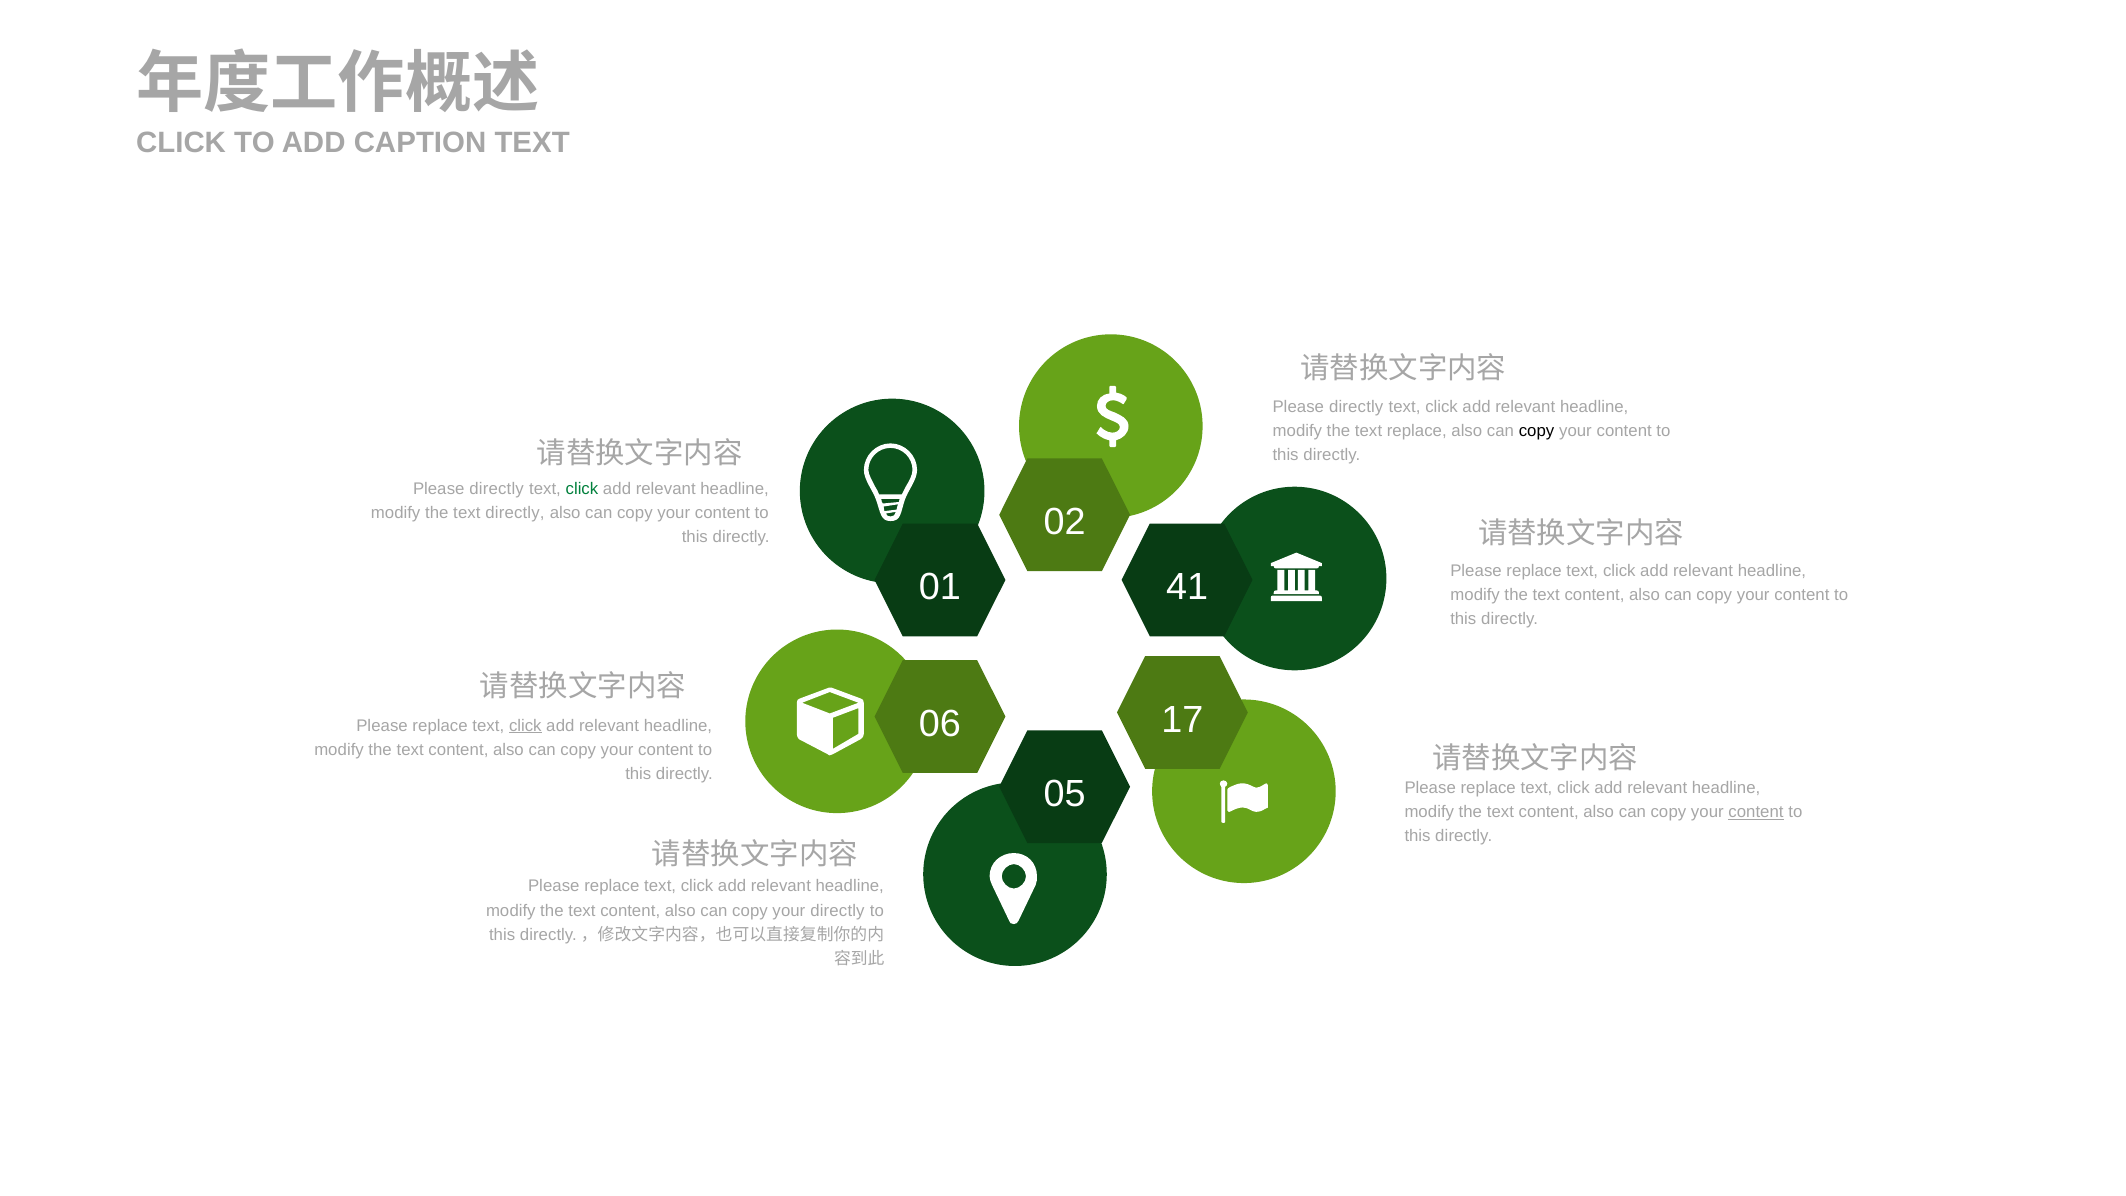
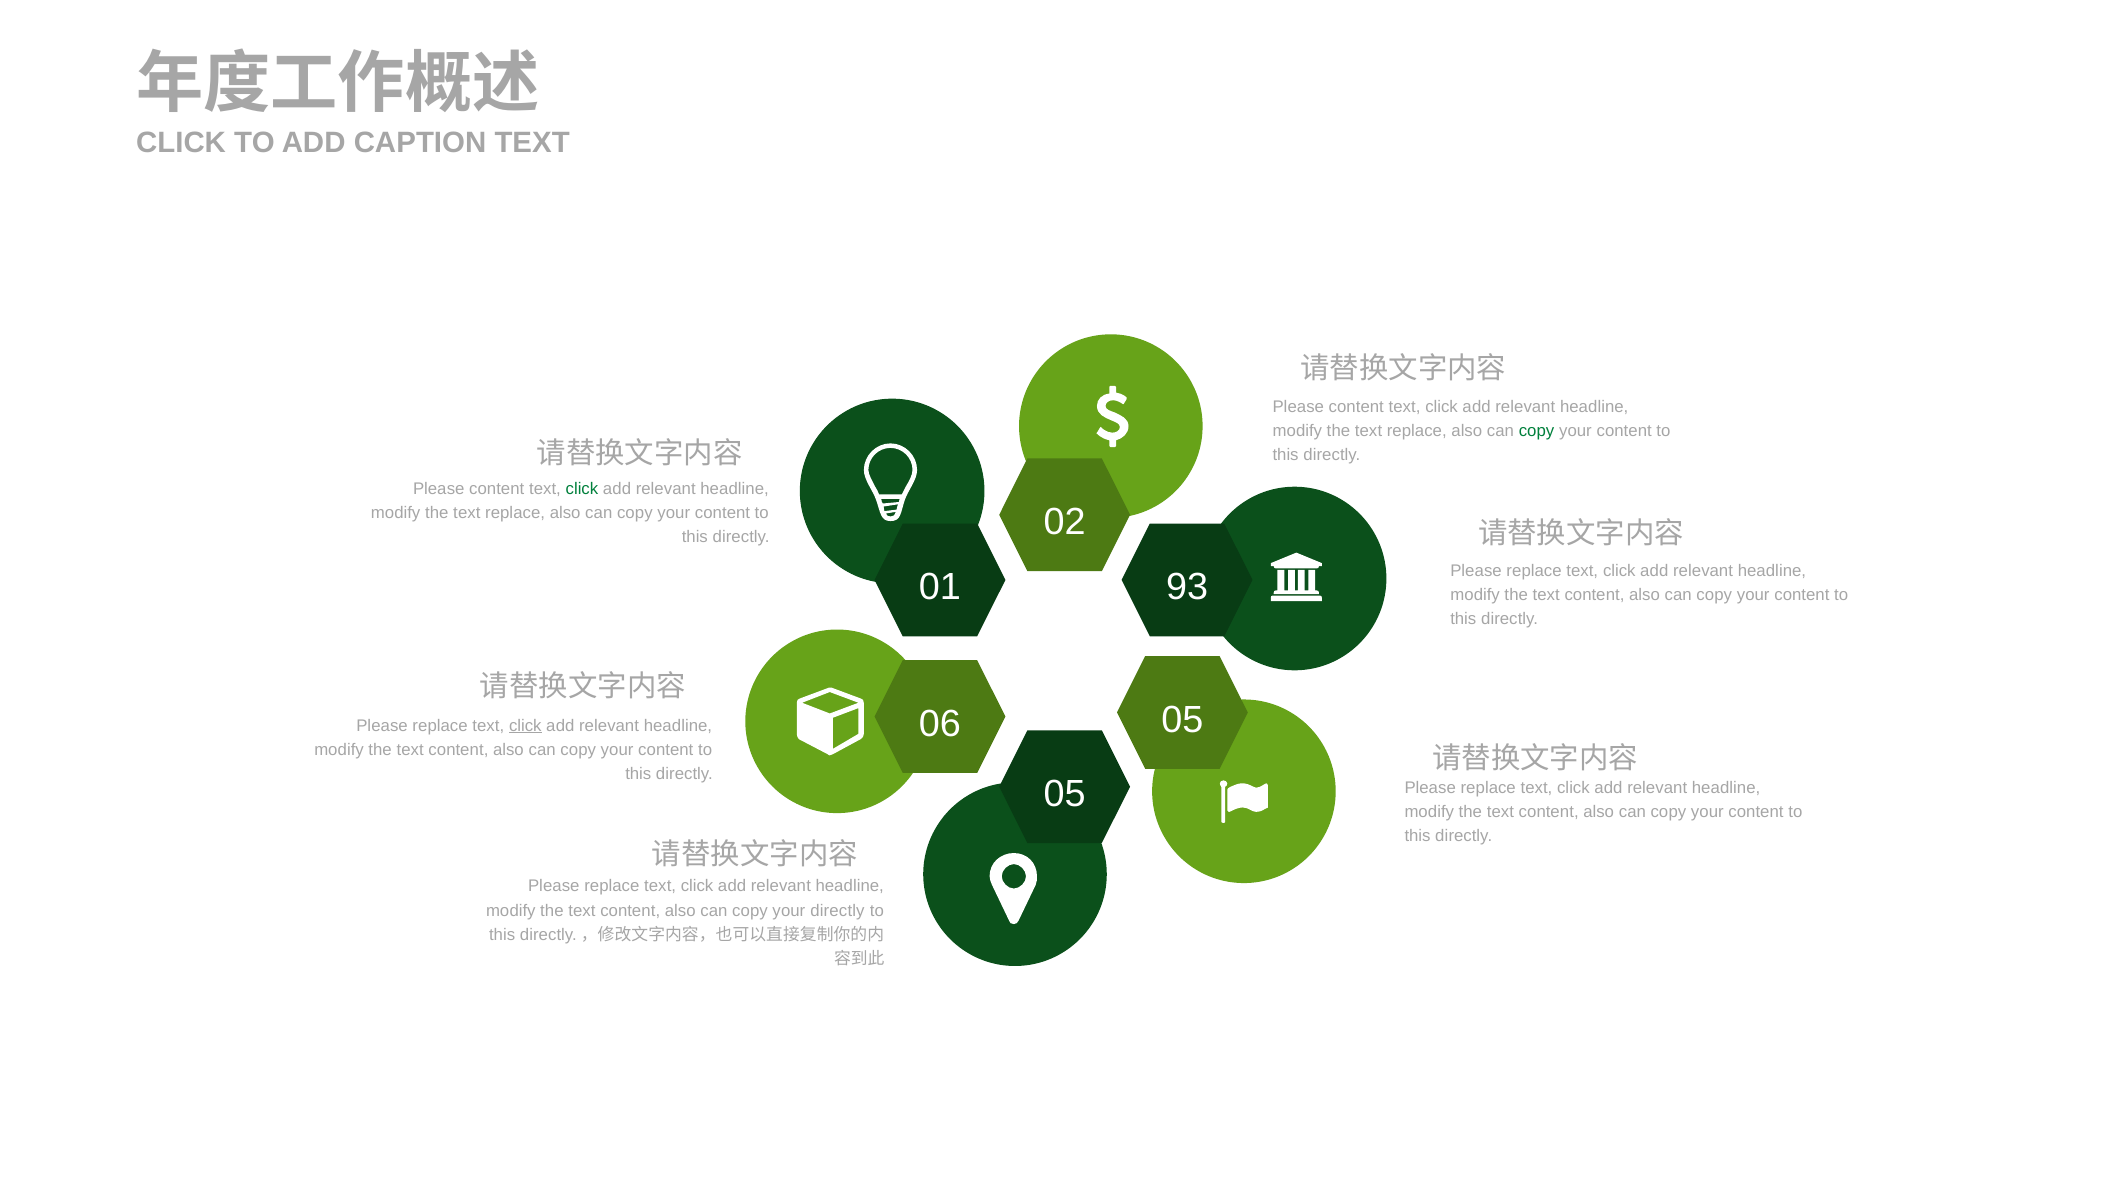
directly: directly -> content (1356, 407)
copy colour: black -> green (1537, 431)
directly: directly -> content (497, 489)
directly: directly -> replace (515, 513)
41: 41 -> 93 (1187, 587)
06 17: 17 -> 05 (1182, 720)
content underline: present -> none (1756, 812)
